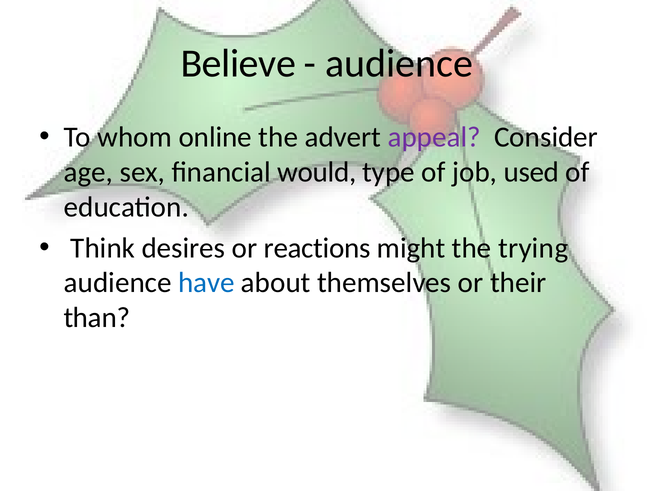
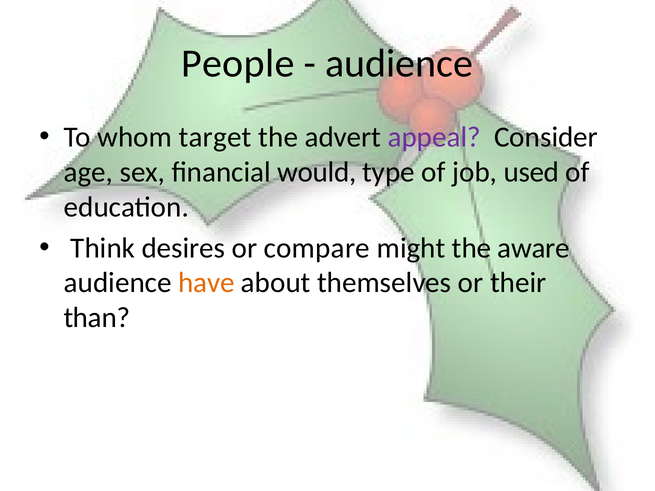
Believe: Believe -> People (238, 63)
online: online -> target (215, 137)
reactions: reactions -> compare (317, 248)
trying: trying -> aware (533, 248)
have colour: blue -> orange (206, 283)
